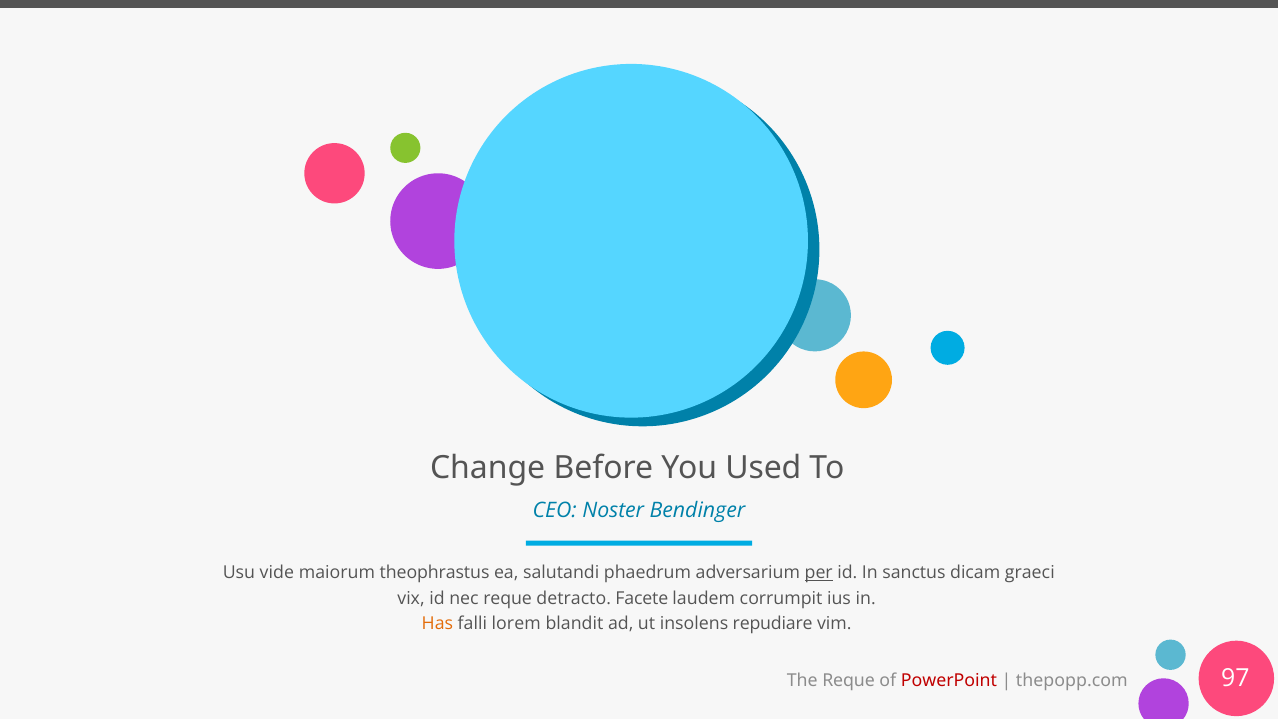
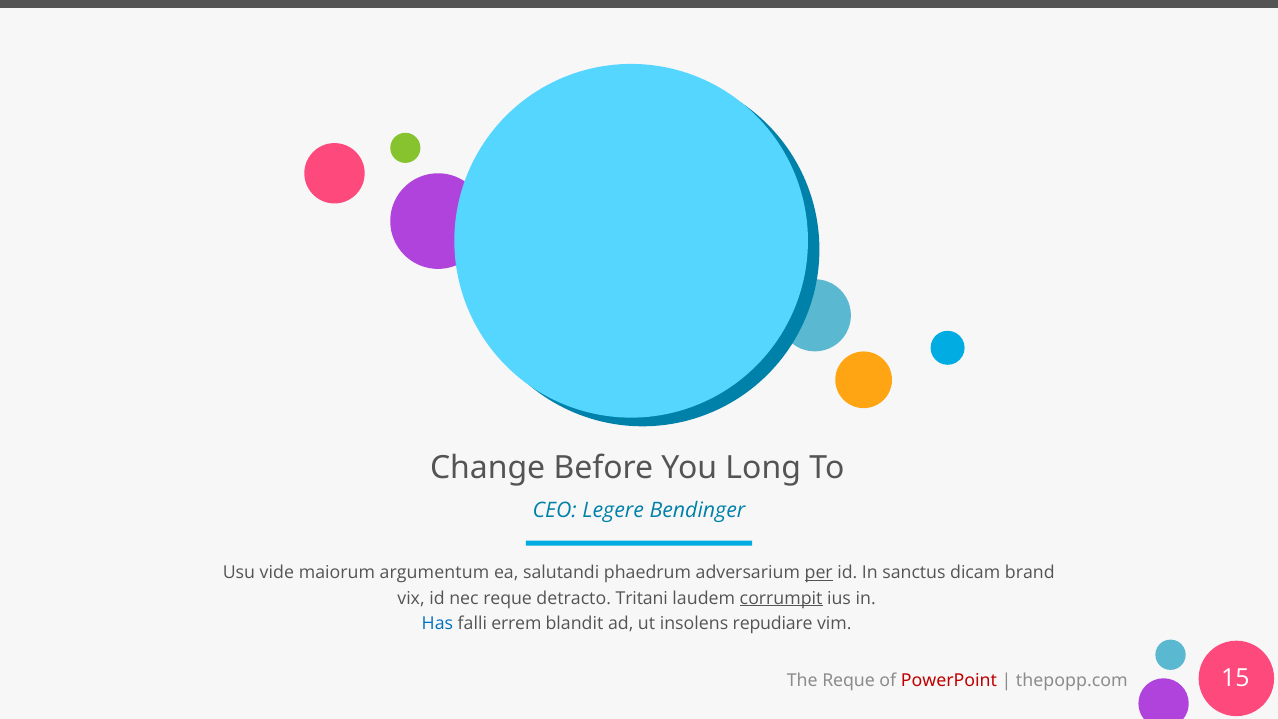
Used: Used -> Long (763, 468)
Noster: Noster -> Legere (613, 510)
theophrastus: theophrastus -> argumentum (434, 573)
graeci: graeci -> brand (1030, 573)
Facete: Facete -> Tritani (642, 598)
corrumpit underline: none -> present (781, 598)
Has colour: orange -> blue (437, 624)
lorem: lorem -> errem (516, 624)
97: 97 -> 15 (1235, 678)
